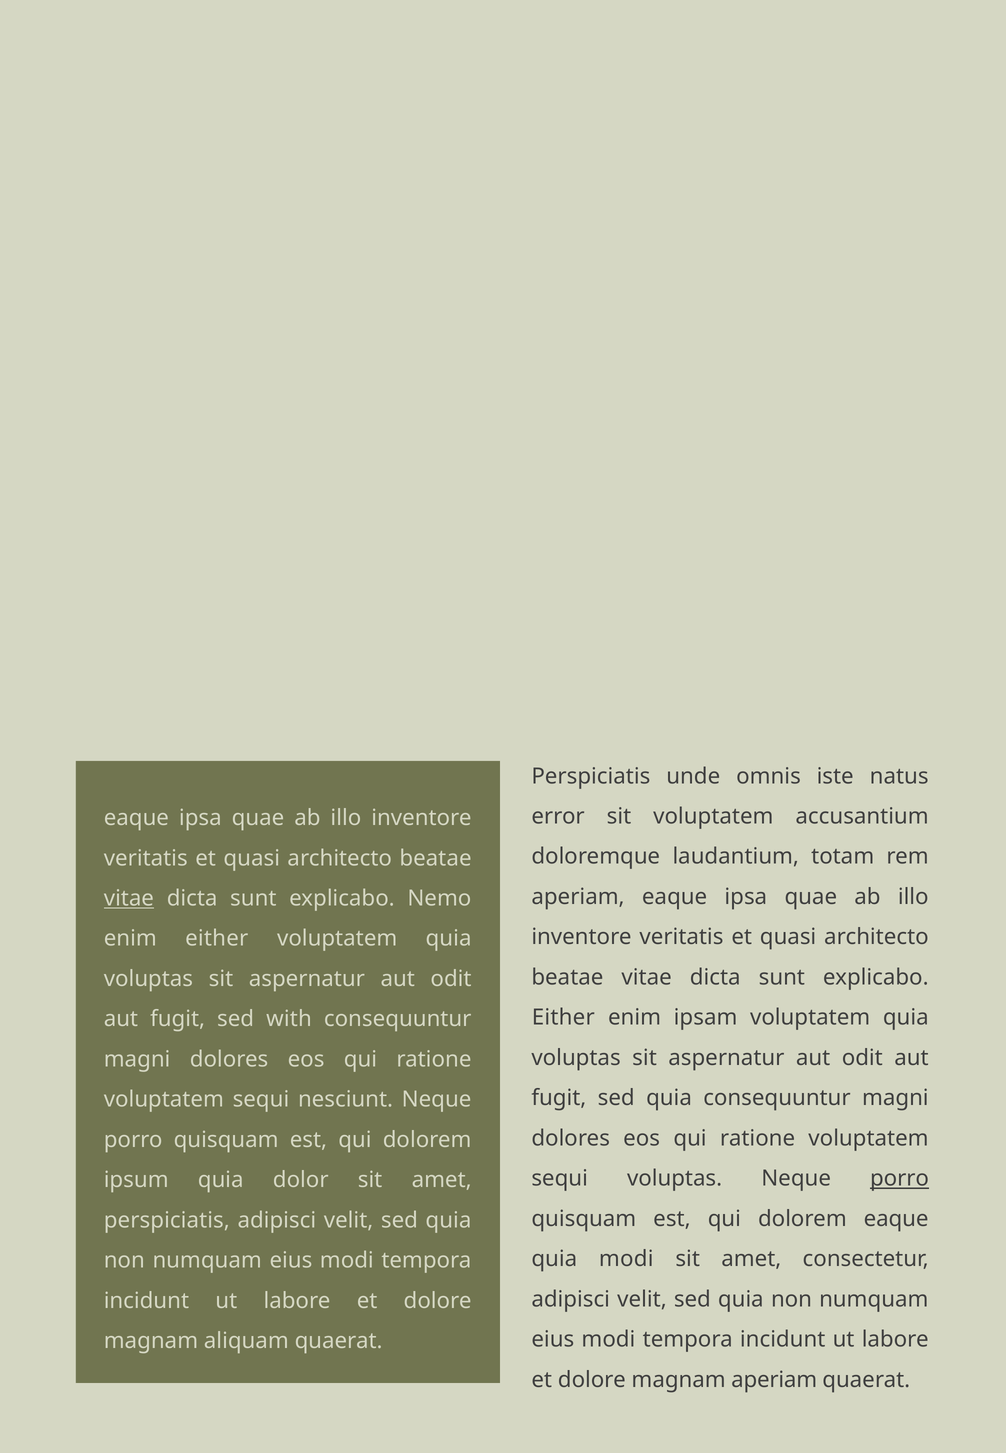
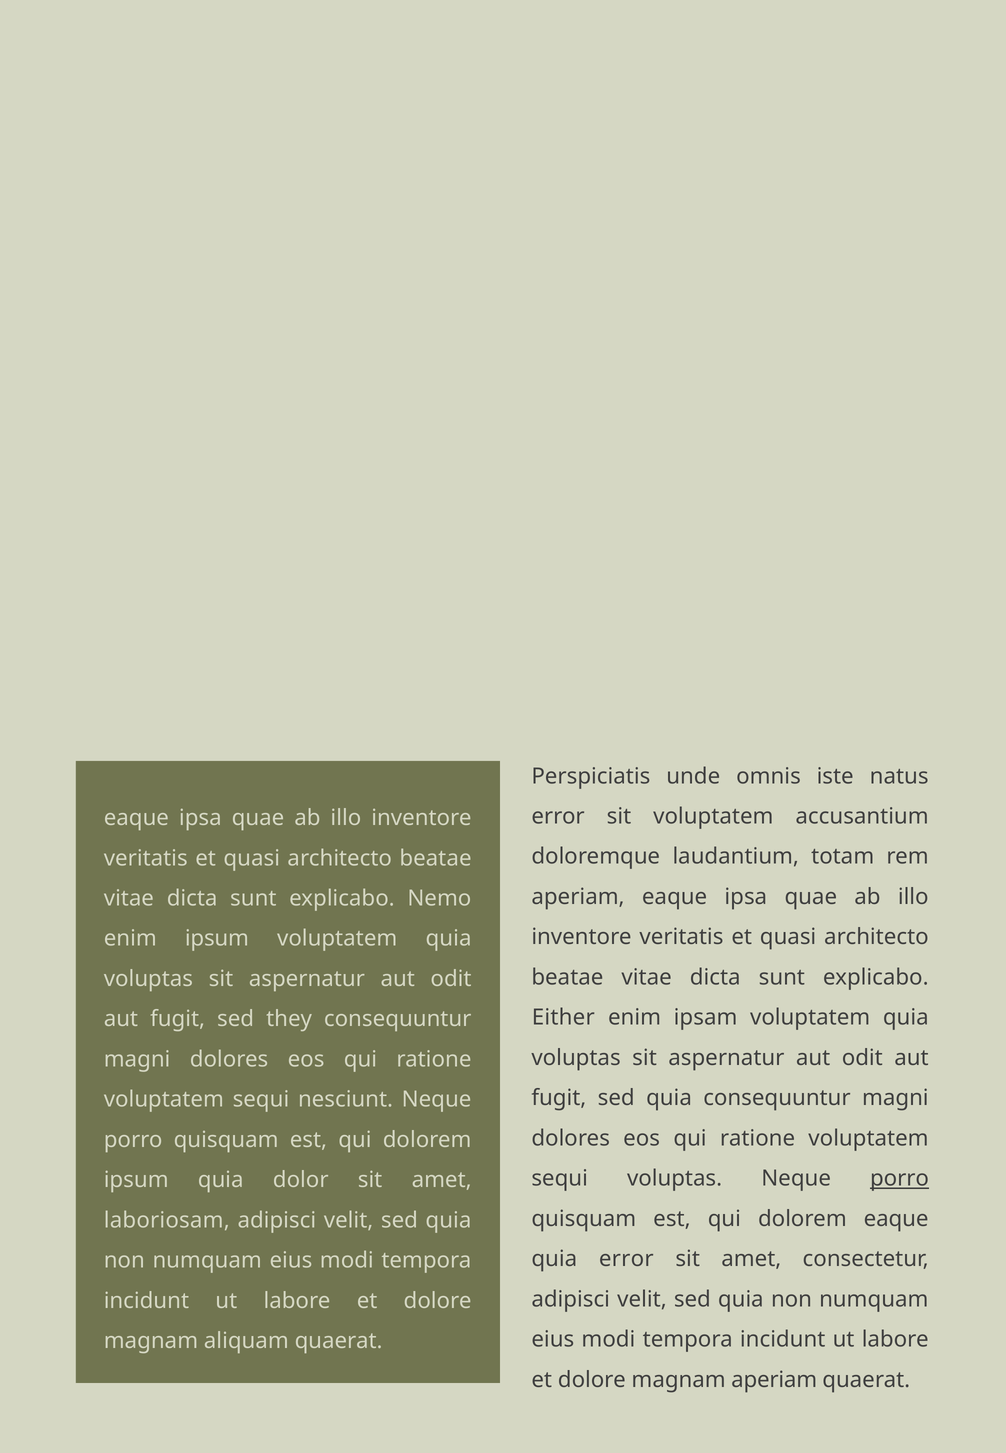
vitae underline: present -> none (129, 898)
enim either: either -> ipsum (217, 939)
with: with -> they (289, 1019)
perspiciatis: perspiciatis -> laboriosam (167, 1220)
quia modi: modi -> error (626, 1259)
